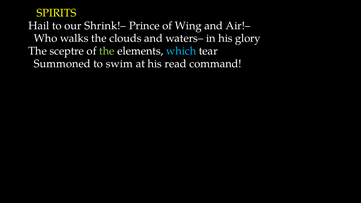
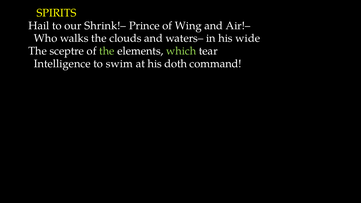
glory: glory -> wide (248, 38)
which colour: light blue -> light green (181, 51)
Summoned: Summoned -> Intelligence (62, 64)
read: read -> doth (176, 64)
